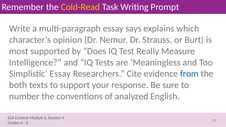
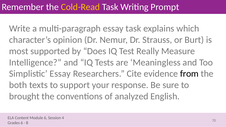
essay says: says -> task (133, 29)
from colour: blue -> black (189, 74)
number: number -> brought (24, 96)
